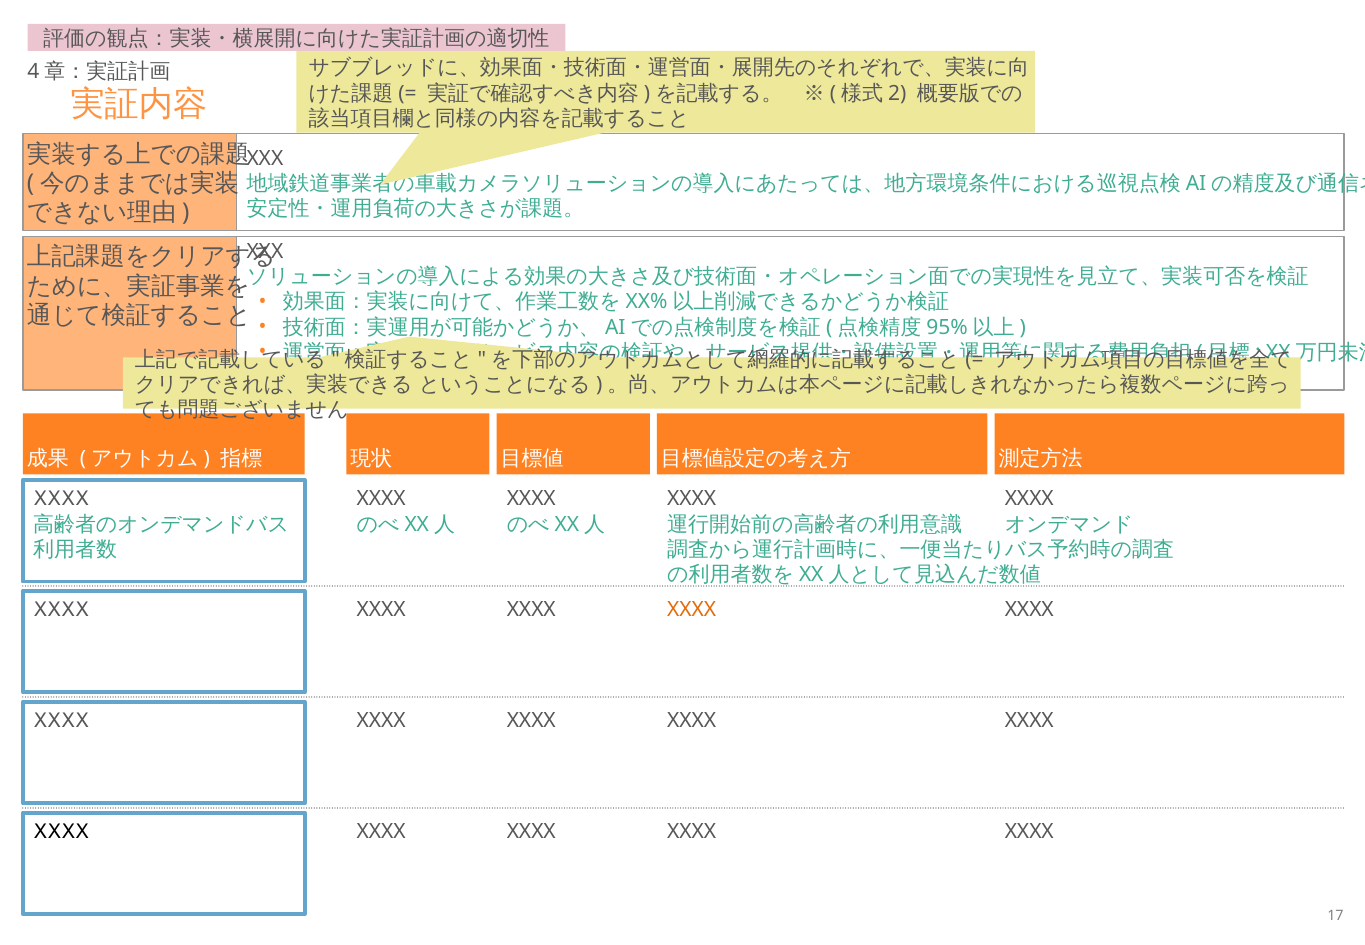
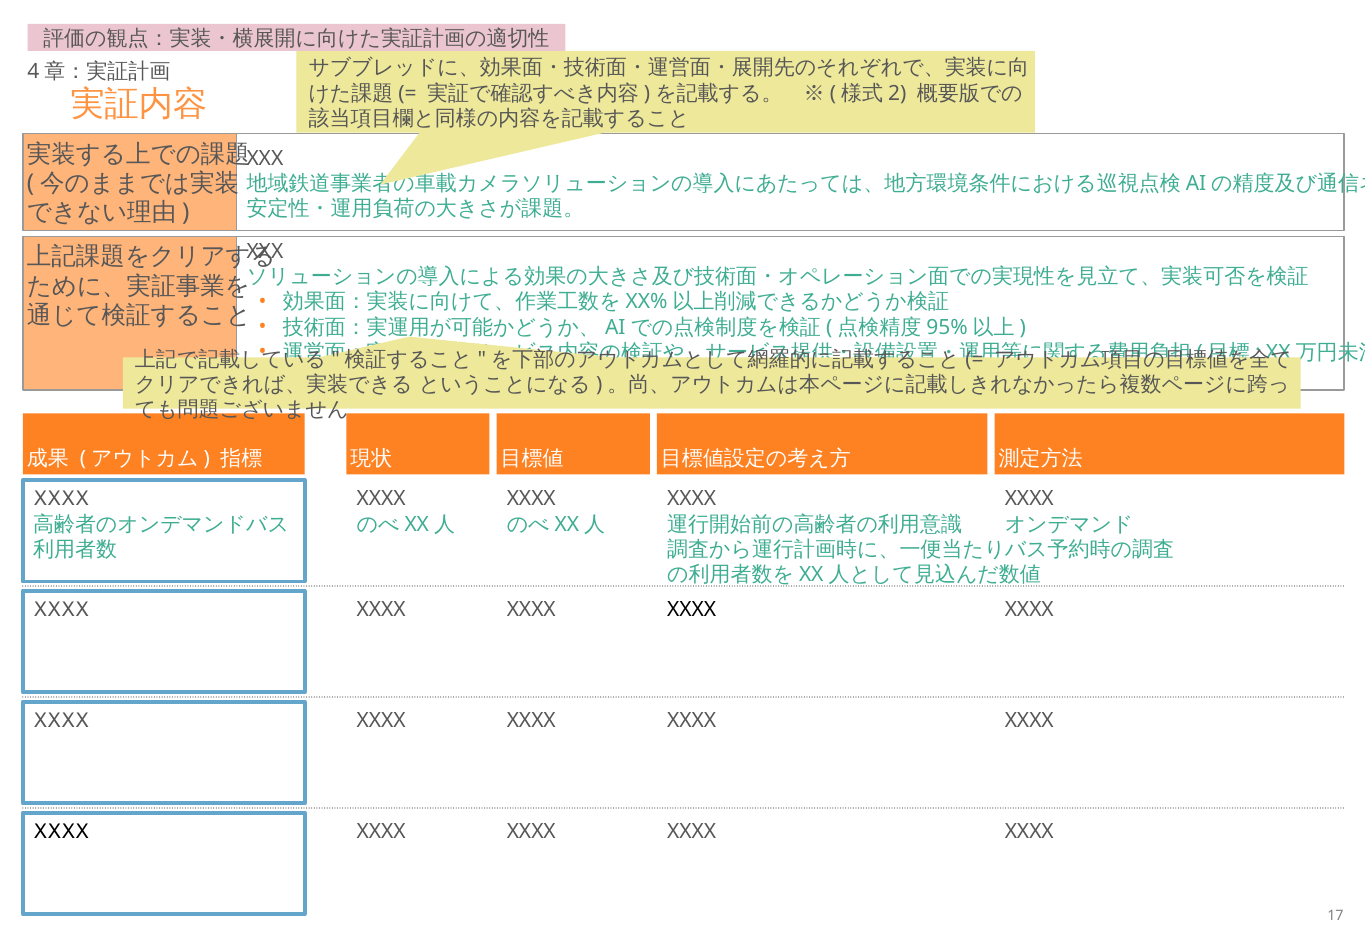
XXXX colour: orange -> black (692, 610)
